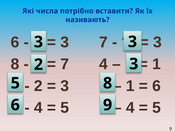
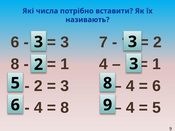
3: 3 -> 2 (157, 42)
7: 7 -> 1 (65, 64)
1: 1 -> 4 (130, 86)
5: 5 -> 8 (65, 108)
